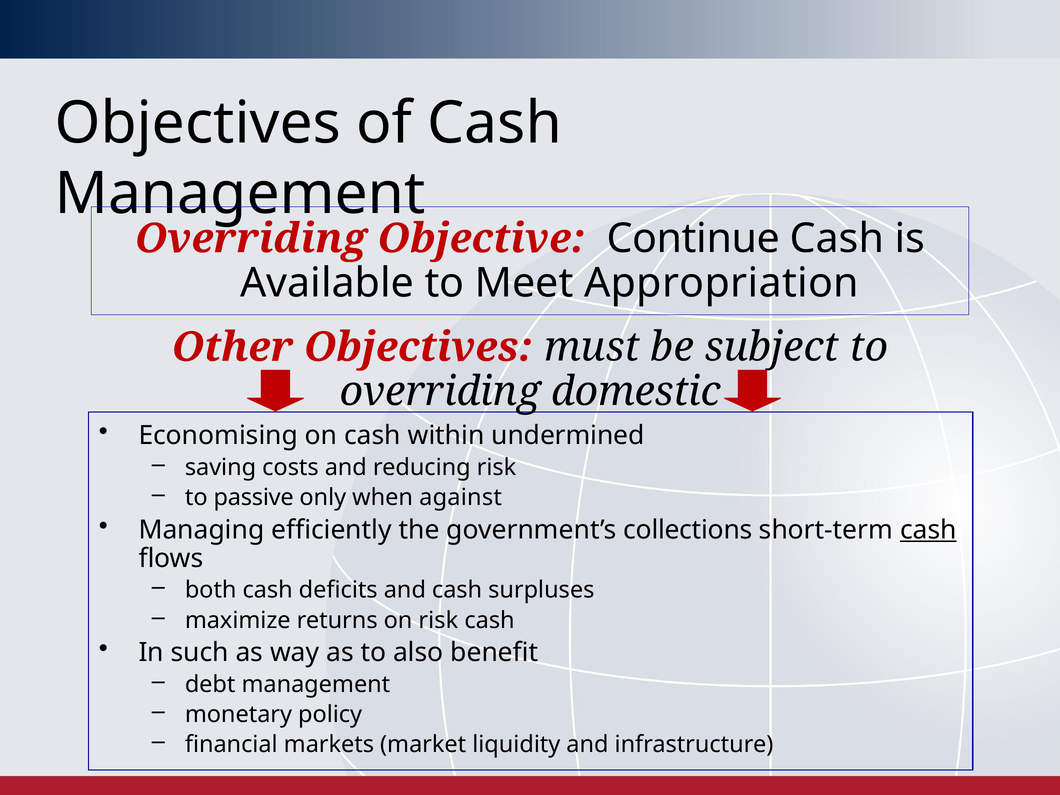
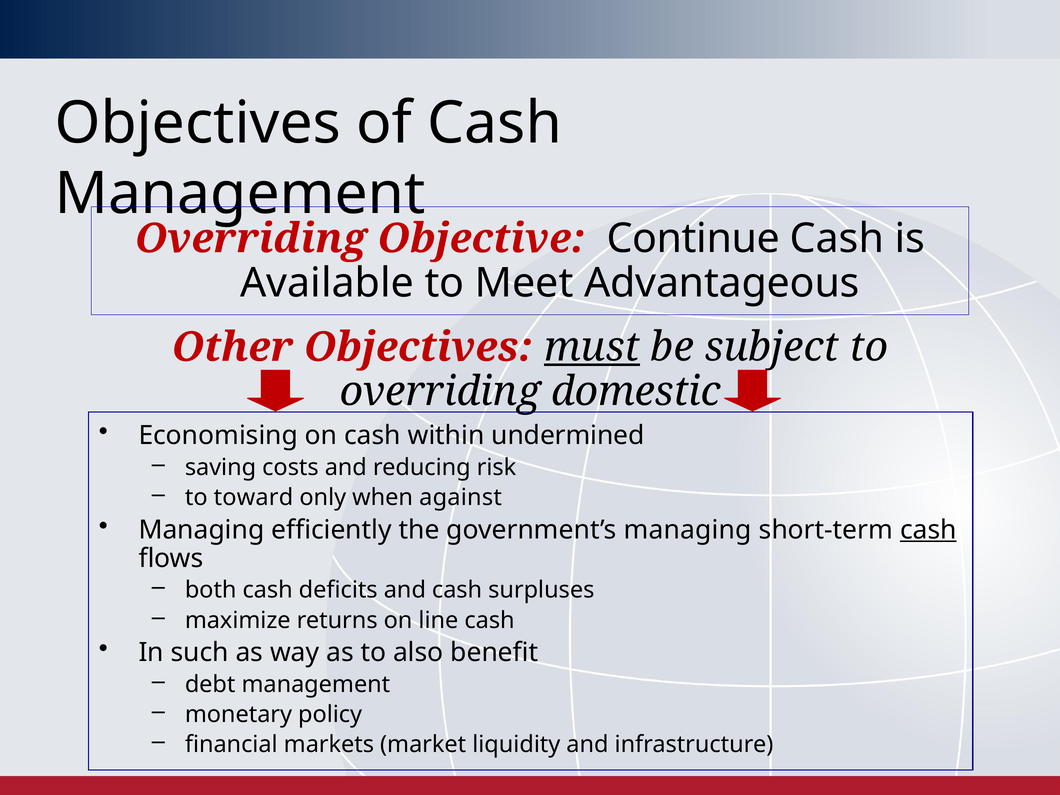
Appropriation: Appropriation -> Advantageous (722, 283)
must underline: none -> present (592, 347)
passive: passive -> toward (253, 497)
government’s collections: collections -> managing (688, 530)
on risk: risk -> line (438, 620)
